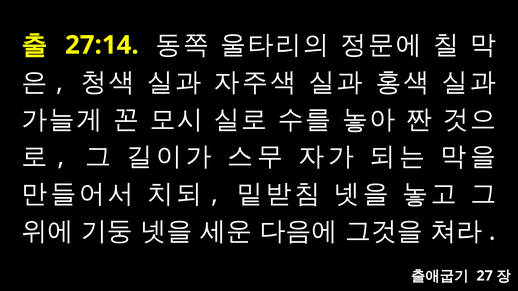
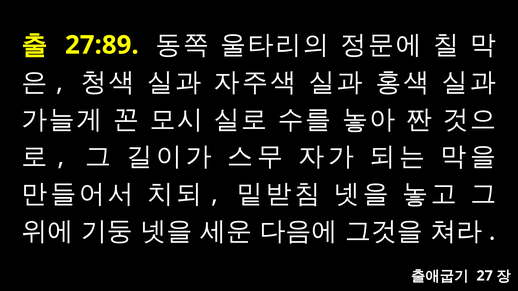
27:14: 27:14 -> 27:89 (102, 45)
